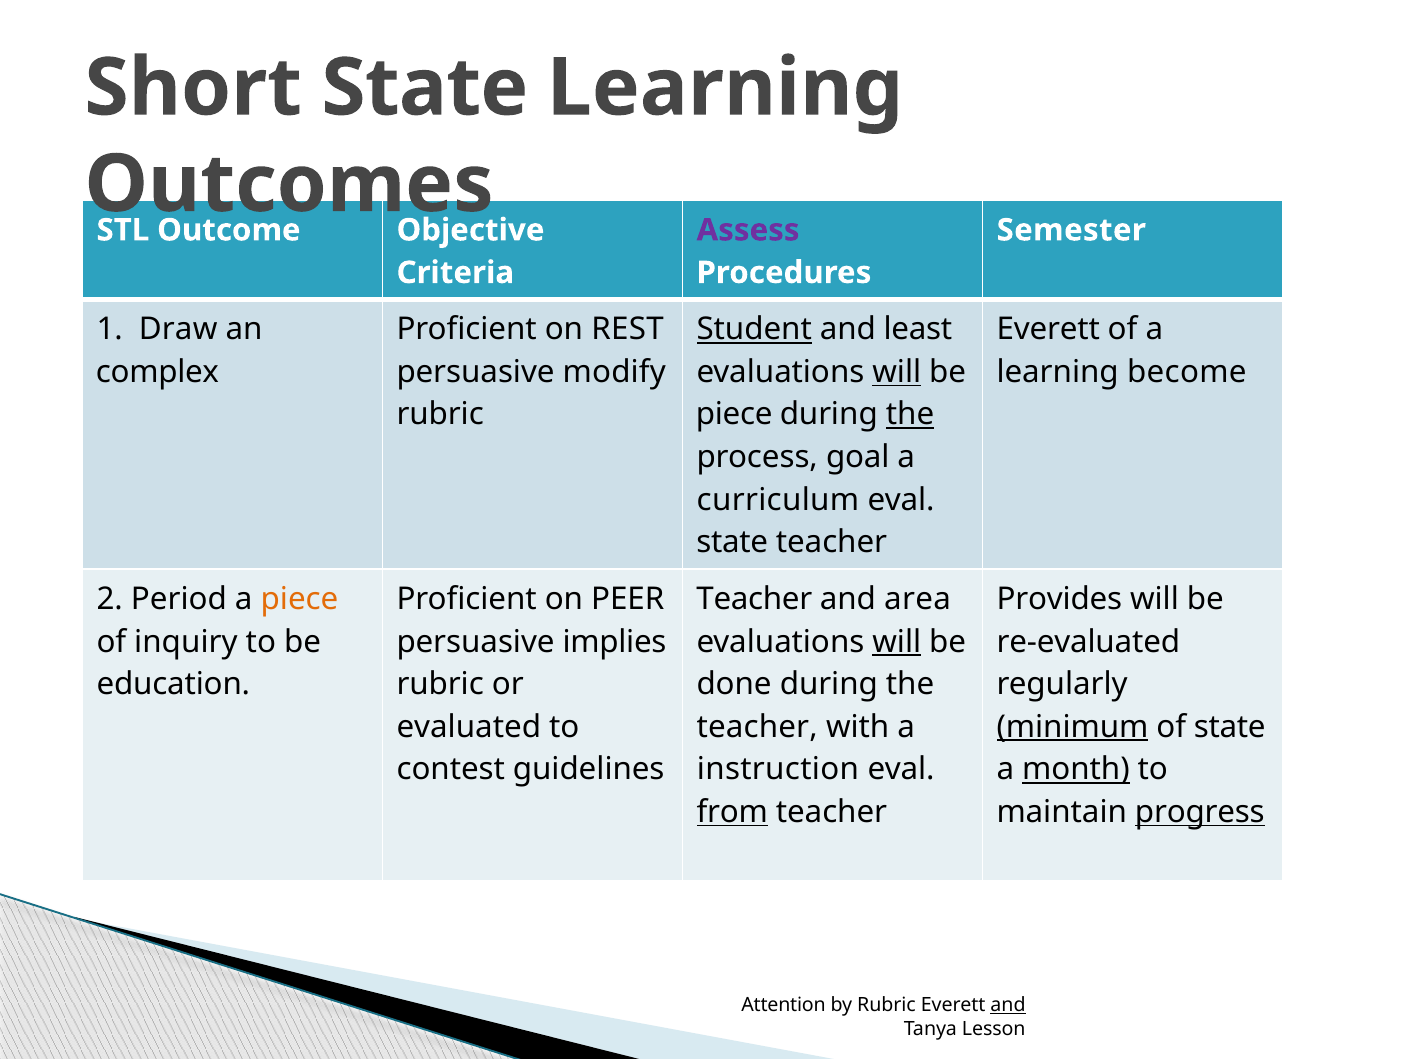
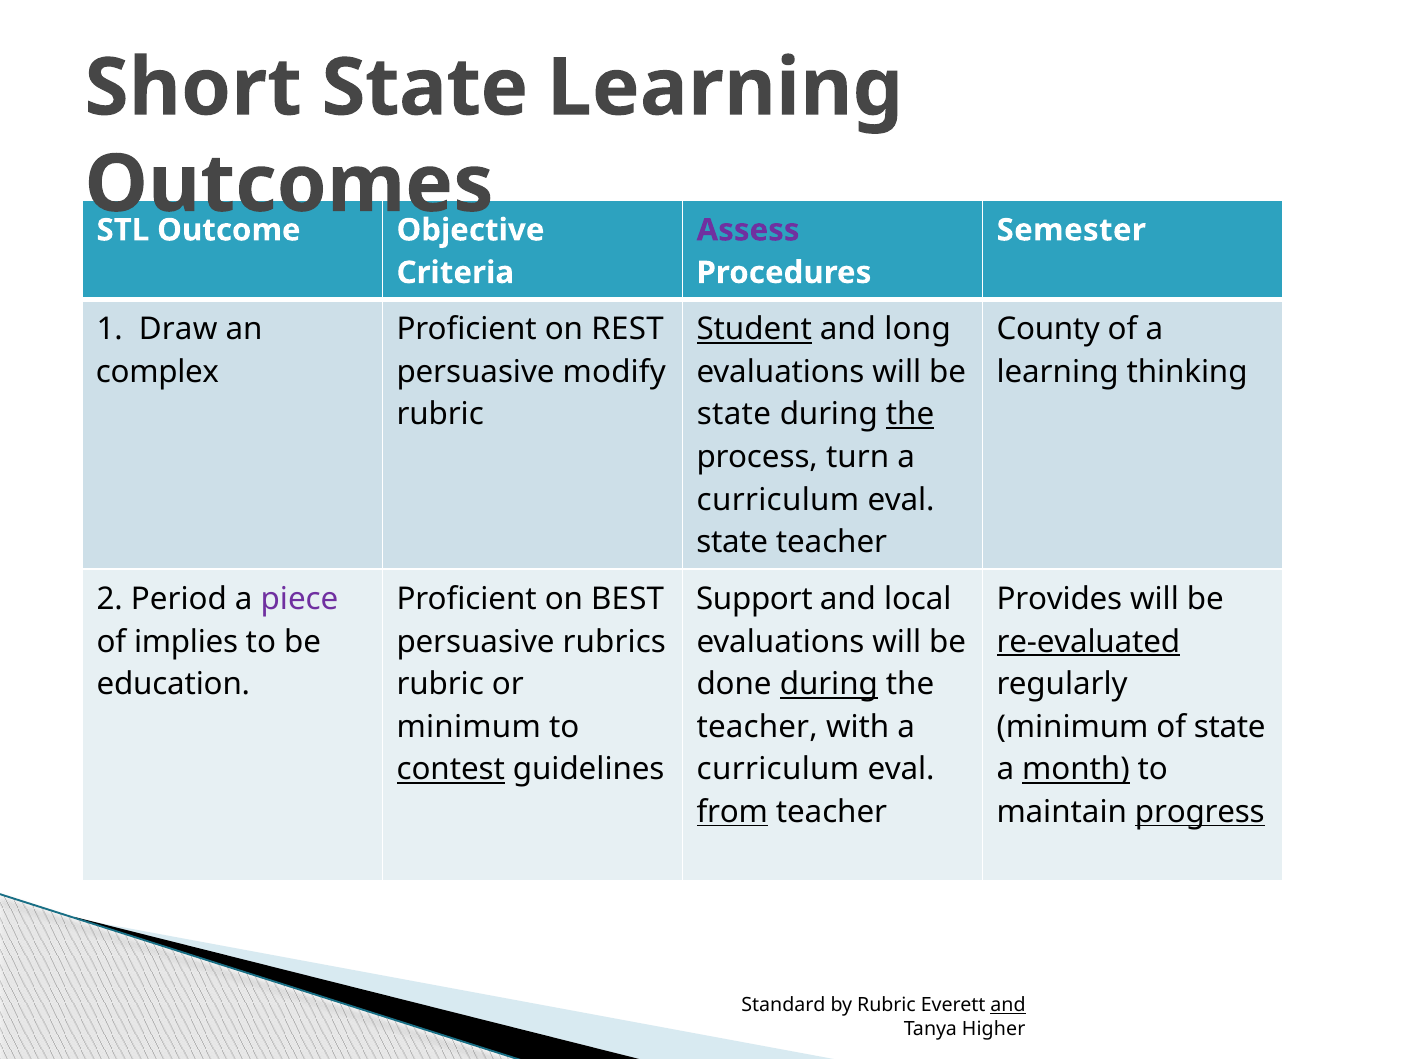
least: least -> long (918, 329)
Everett: Everett -> County (1048, 329)
will underline: present -> none (897, 372)
become: become -> thinking (1187, 372)
piece: piece -> state (734, 415)
goal: goal -> turn (858, 457)
piece colour: orange -> purple (300, 599)
PEER: PEER -> BEST (628, 599)
Teacher: Teacher -> Support (754, 599)
area: area -> local (918, 599)
inquiry: inquiry -> implies (186, 642)
implies: implies -> rubrics (614, 642)
will underline: present -> none (897, 642)
re-evaluated underline: none -> present (1088, 642)
during underline: none -> present (829, 684)
evaluated: evaluated -> minimum (469, 727)
minimum underline: present -> none (1072, 727)
contest underline: none -> present (451, 769)
instruction: instruction -> curriculum (778, 769)
Attention: Attention -> Standard (783, 1005)
Lesson: Lesson -> Higher (994, 1029)
